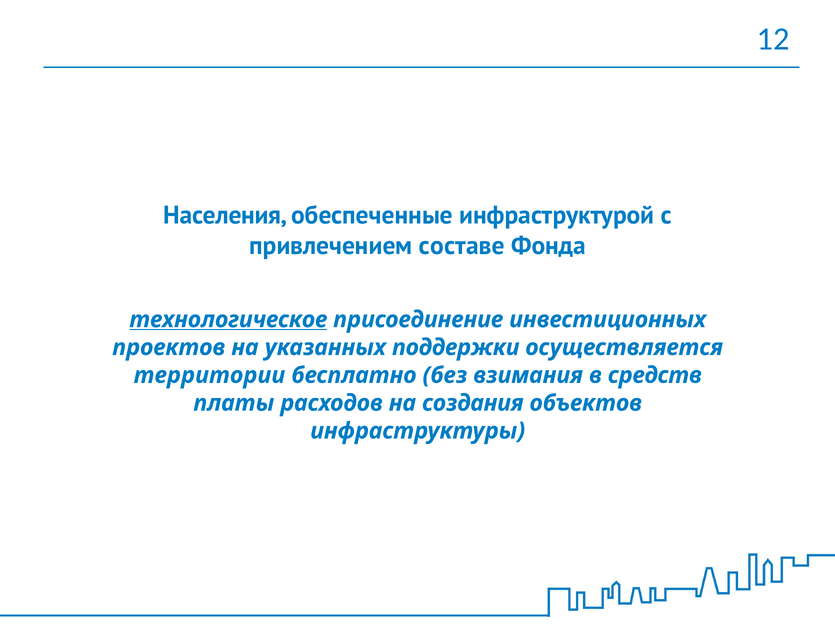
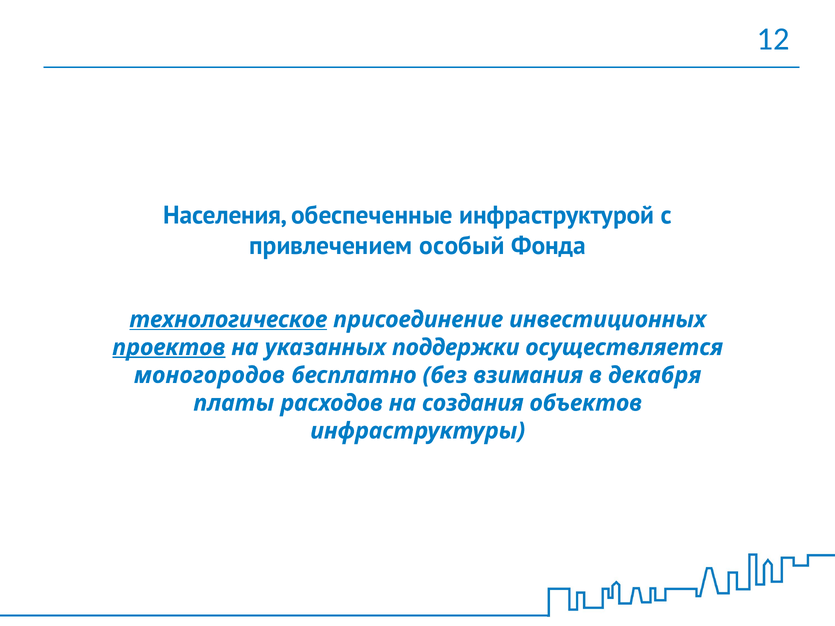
составе: составе -> особый (462, 246)
проектов underline: none -> present (169, 348)
территории: территории -> моногородов (209, 375)
средств: средств -> декабря (655, 375)
